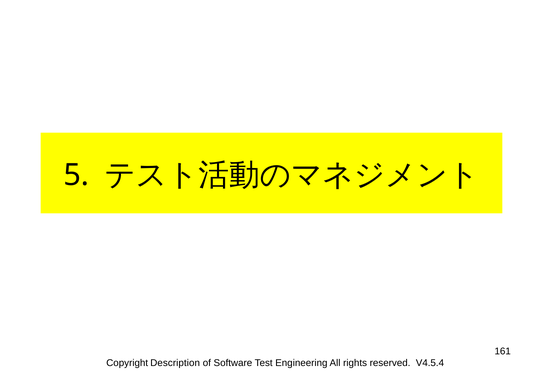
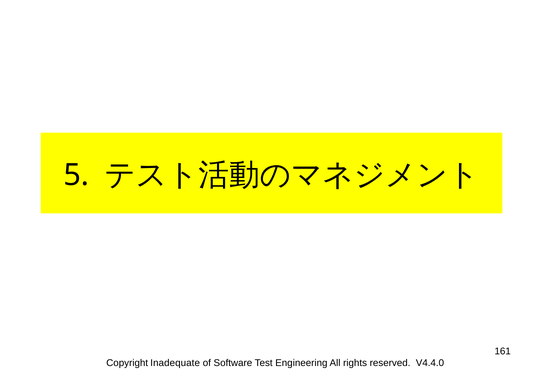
Description: Description -> Inadequate (175, 363)
V4.5.4: V4.5.4 -> V4.4.0 (430, 363)
